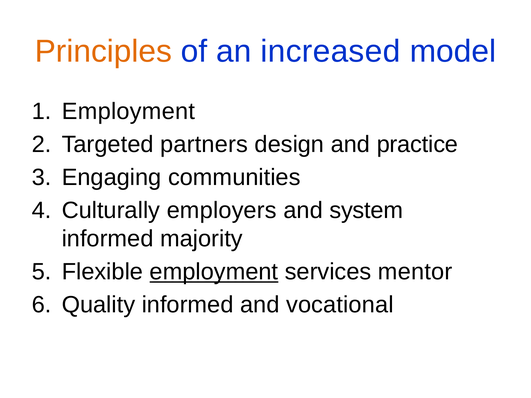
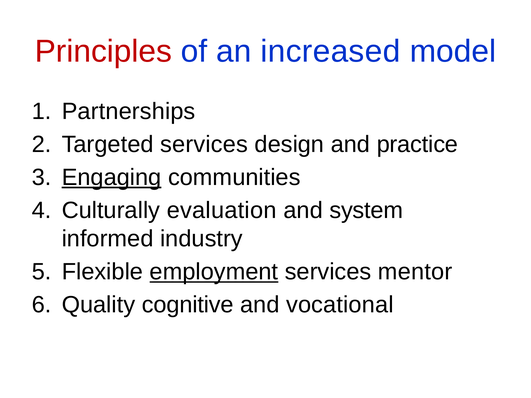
Principles colour: orange -> red (103, 51)
Employment: Employment -> Partnerships (129, 111)
Targeted partners: partners -> services (204, 144)
Engaging underline: none -> present (112, 177)
employers: employers -> evaluation (222, 211)
majority: majority -> industry (201, 239)
Quality informed: informed -> cognitive (188, 305)
